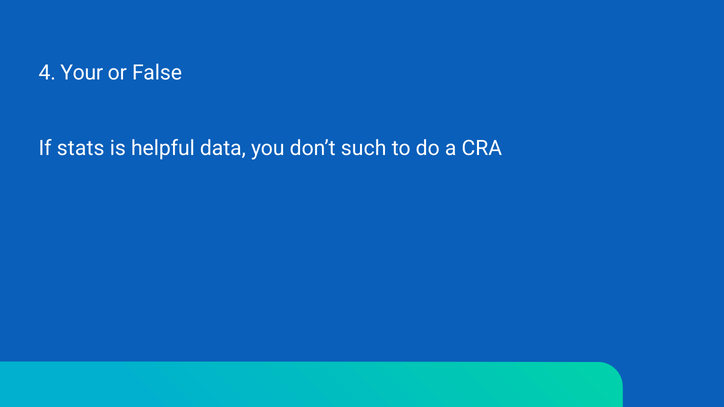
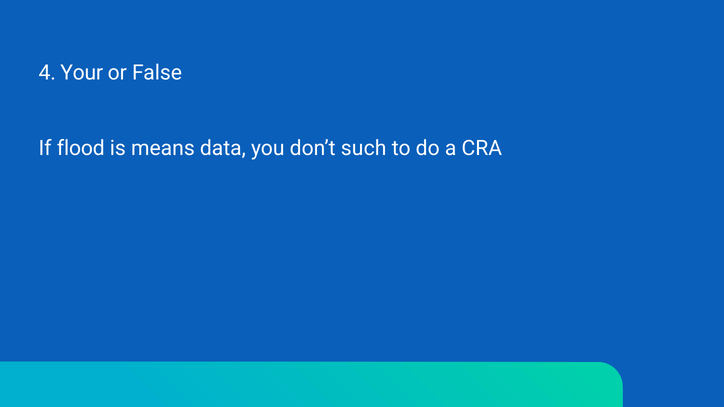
stats: stats -> flood (81, 149)
helpful: helpful -> means (163, 149)
